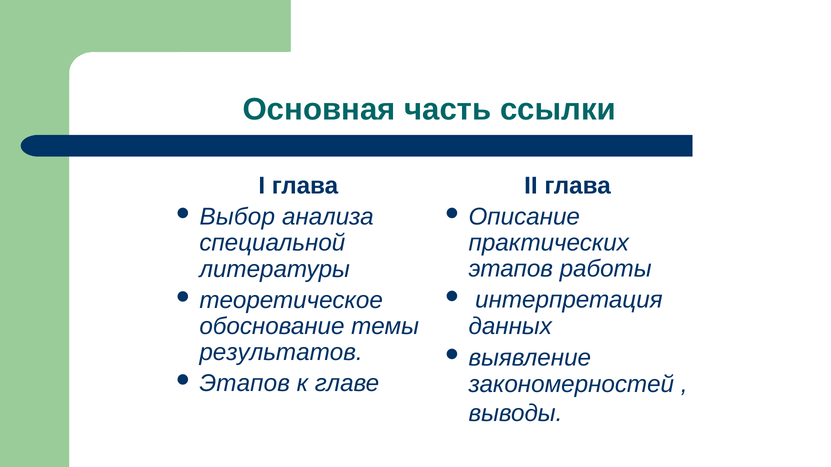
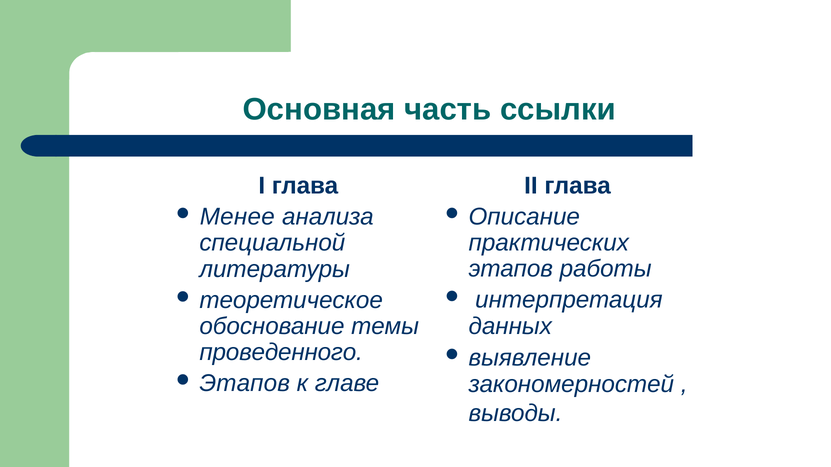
Выбор: Выбор -> Менее (237, 217)
результатов: результатов -> проведенного (281, 353)
